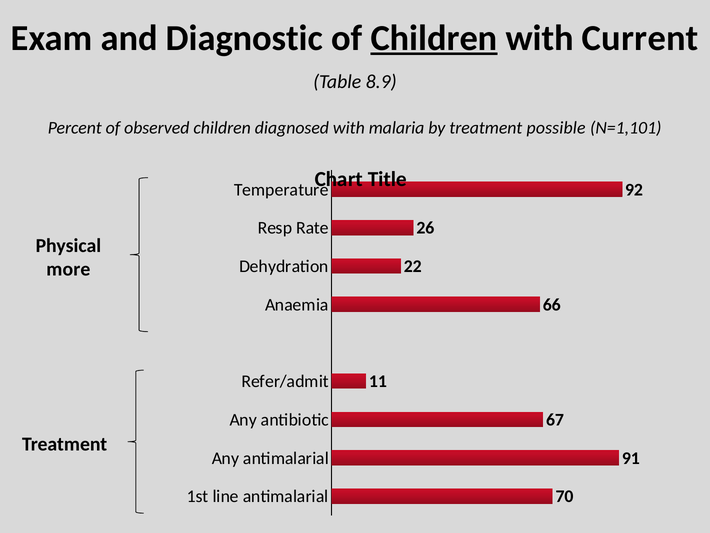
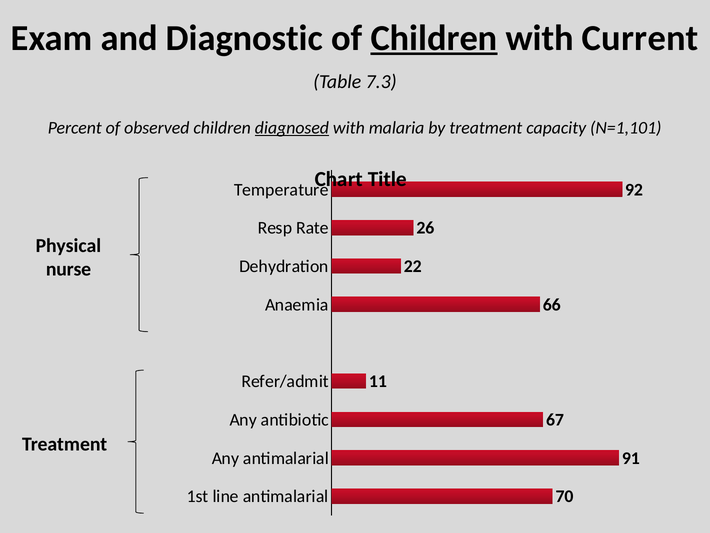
8.9: 8.9 -> 7.3 (381, 82)
diagnosed underline: none -> present (292, 128)
possible: possible -> capacity (556, 128)
more: more -> nurse (69, 269)
